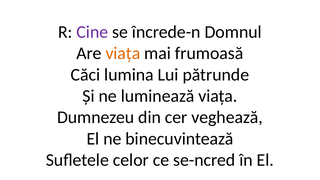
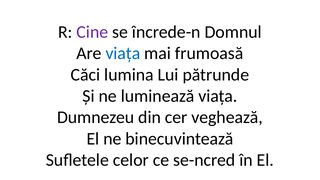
viața colour: orange -> blue (123, 53)
